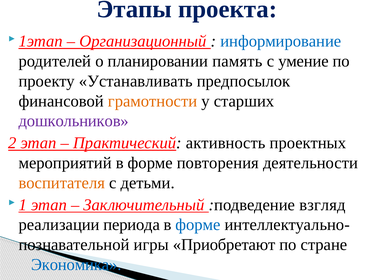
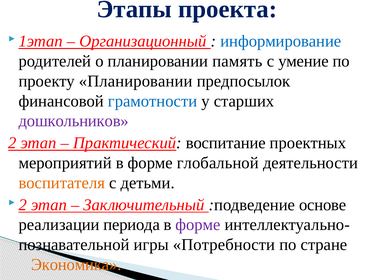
проекту Устанавливать: Устанавливать -> Планировании (136, 81)
грамотности colour: orange -> blue (153, 101)
активность: активность -> воспитание (226, 143)
повторения: повторения -> глобальной (218, 163)
1: 1 -> 2 (23, 205)
взгляд: взгляд -> основе (323, 205)
форме colour: blue -> purple (198, 225)
Приобретают: Приобретают -> Потребности (224, 244)
Экономика colour: blue -> orange (76, 264)
